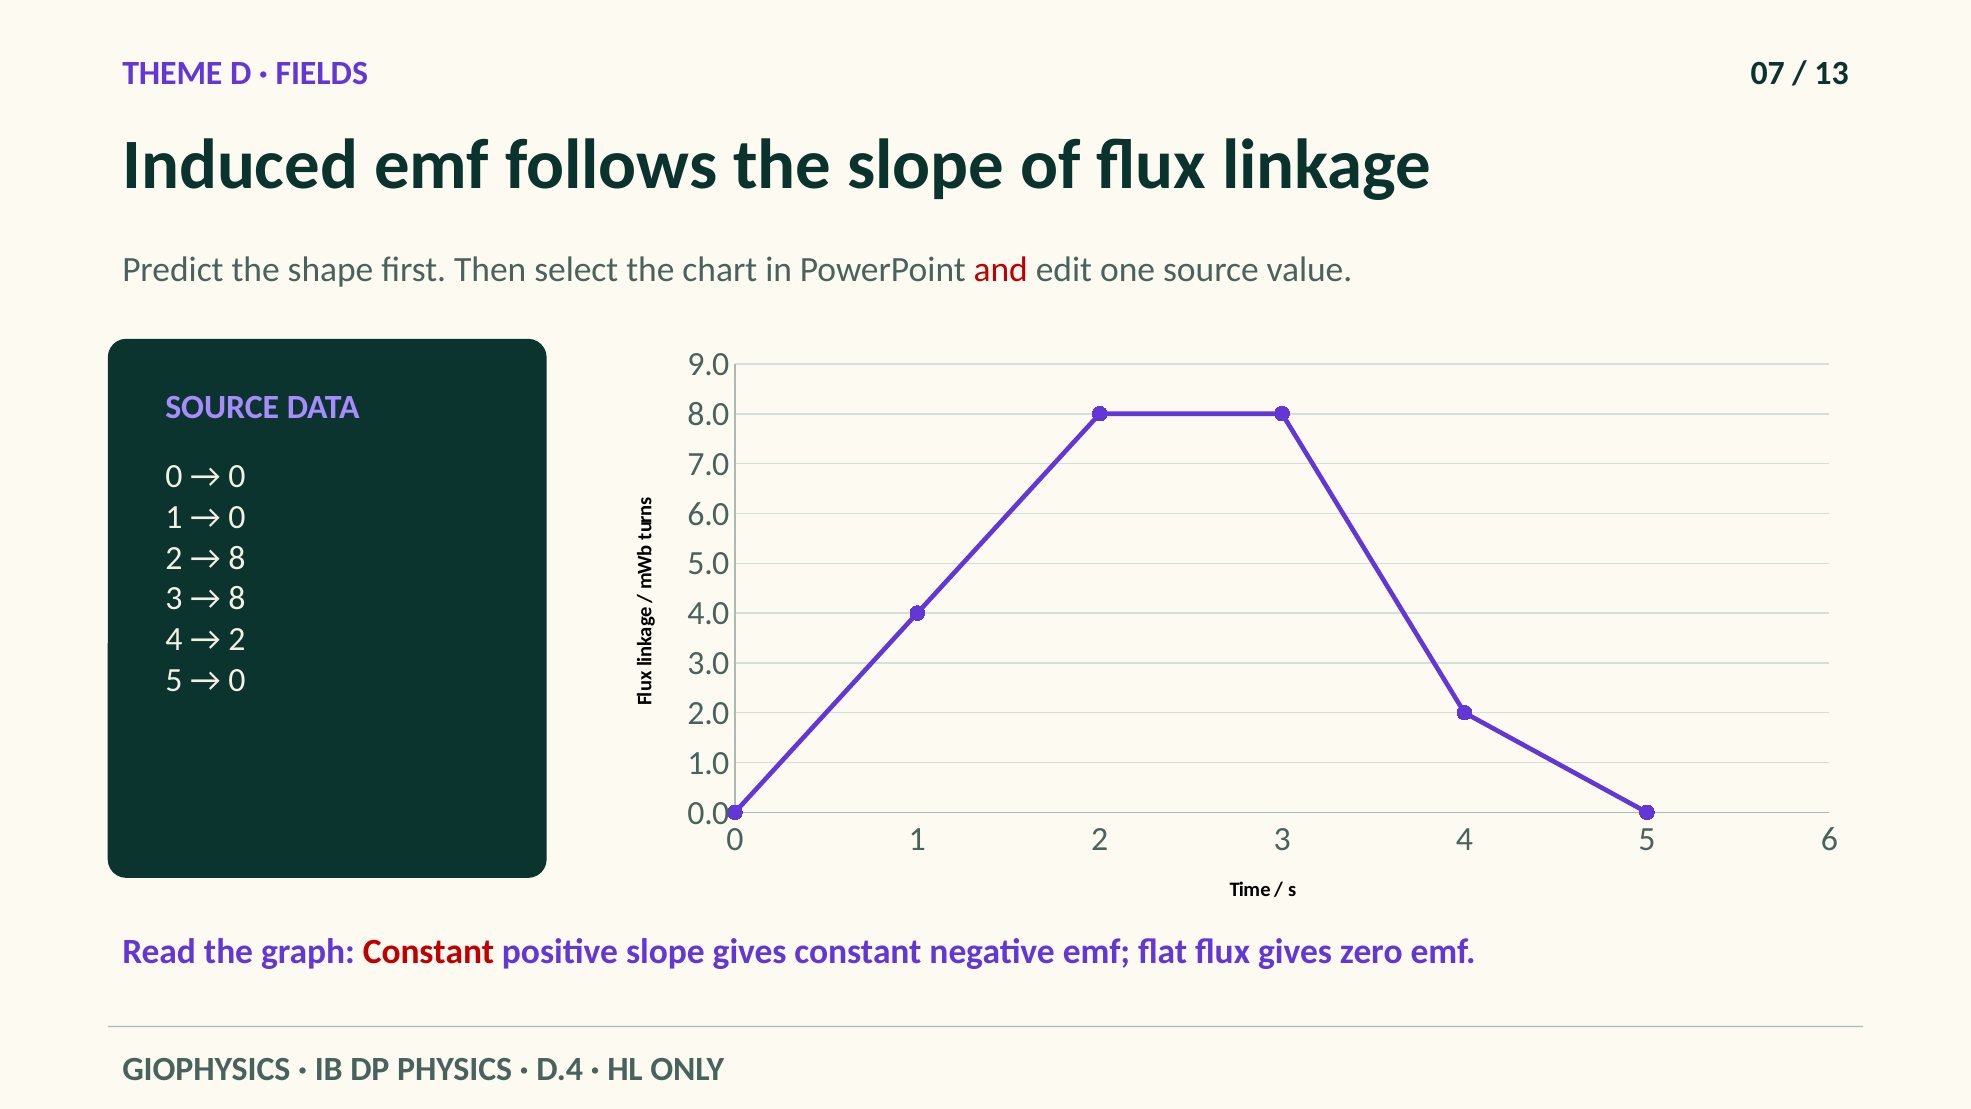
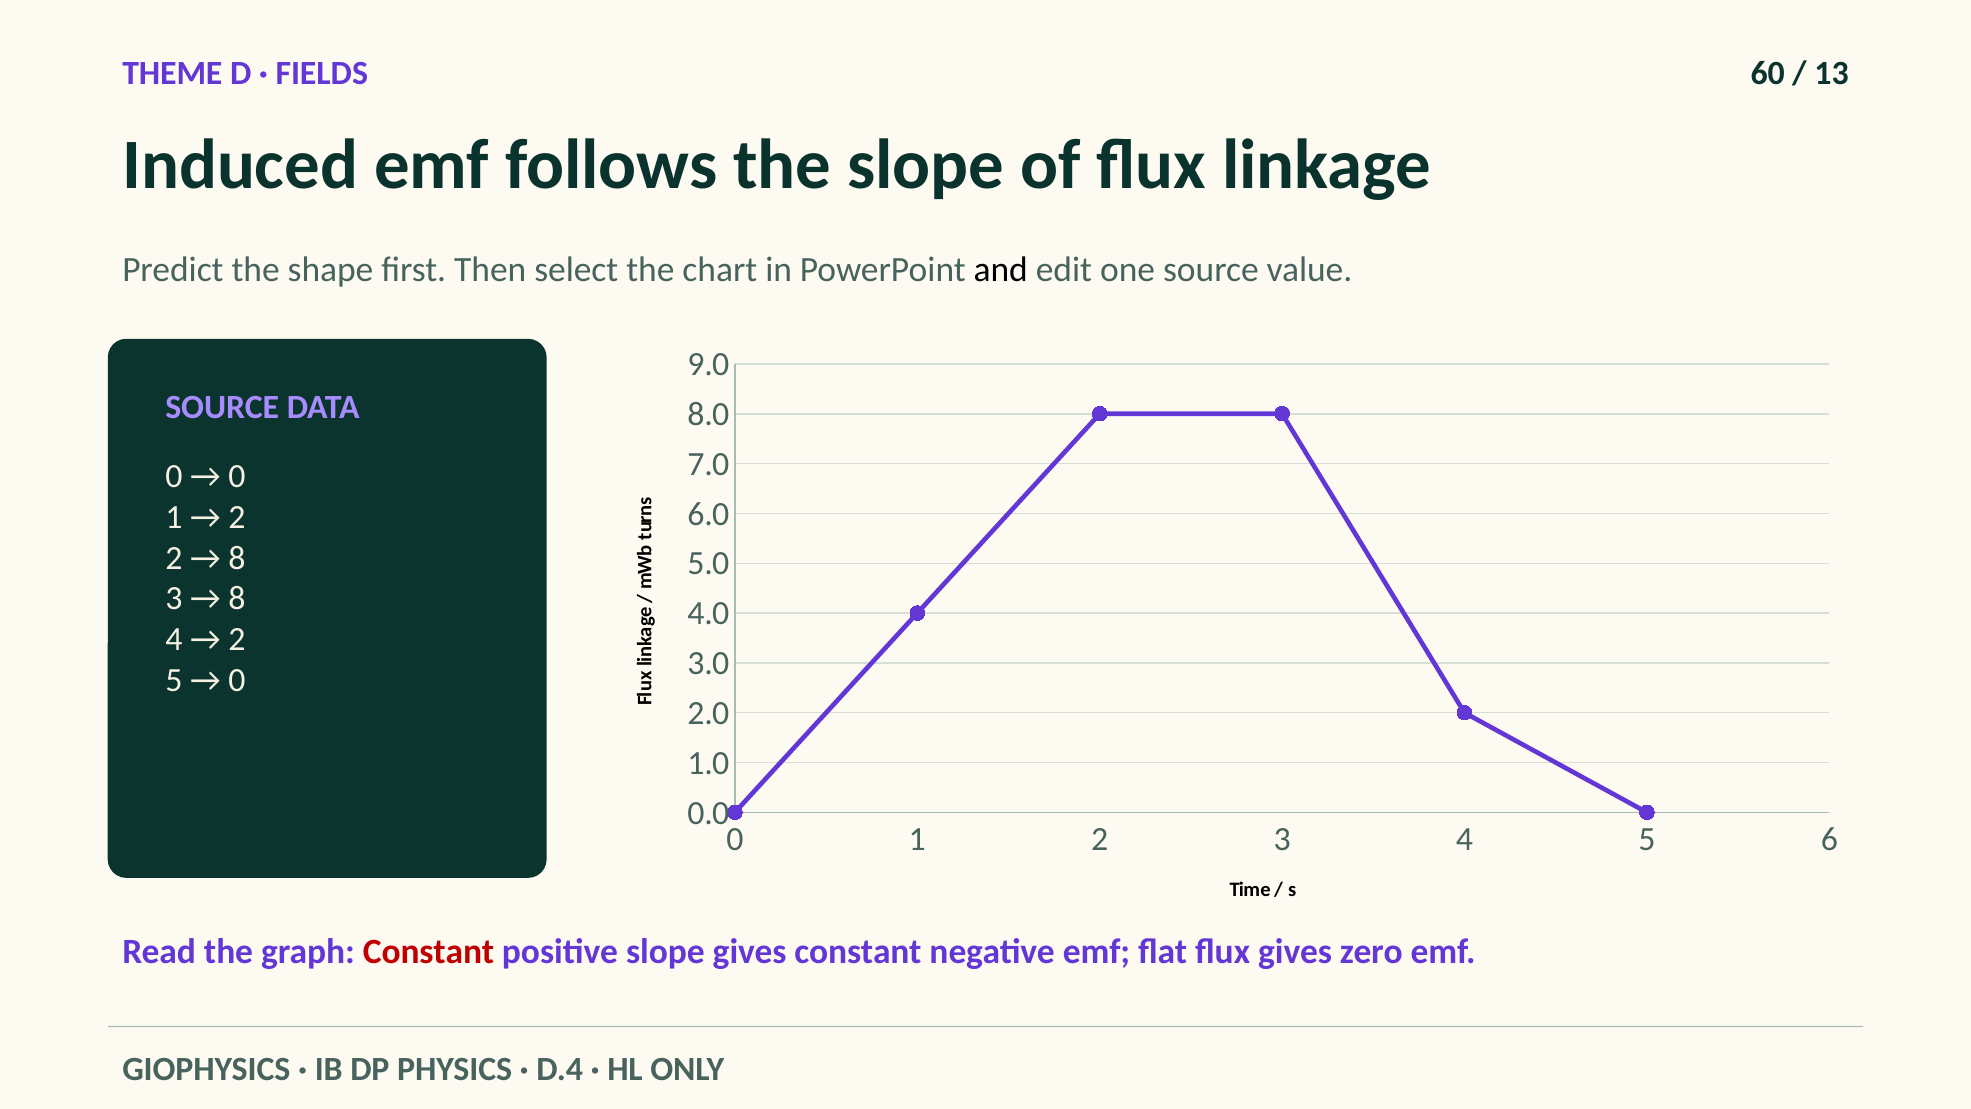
07: 07 -> 60 (1768, 73)
and colour: red -> black (1001, 270)
0: 0 -> 2 (237, 517)
